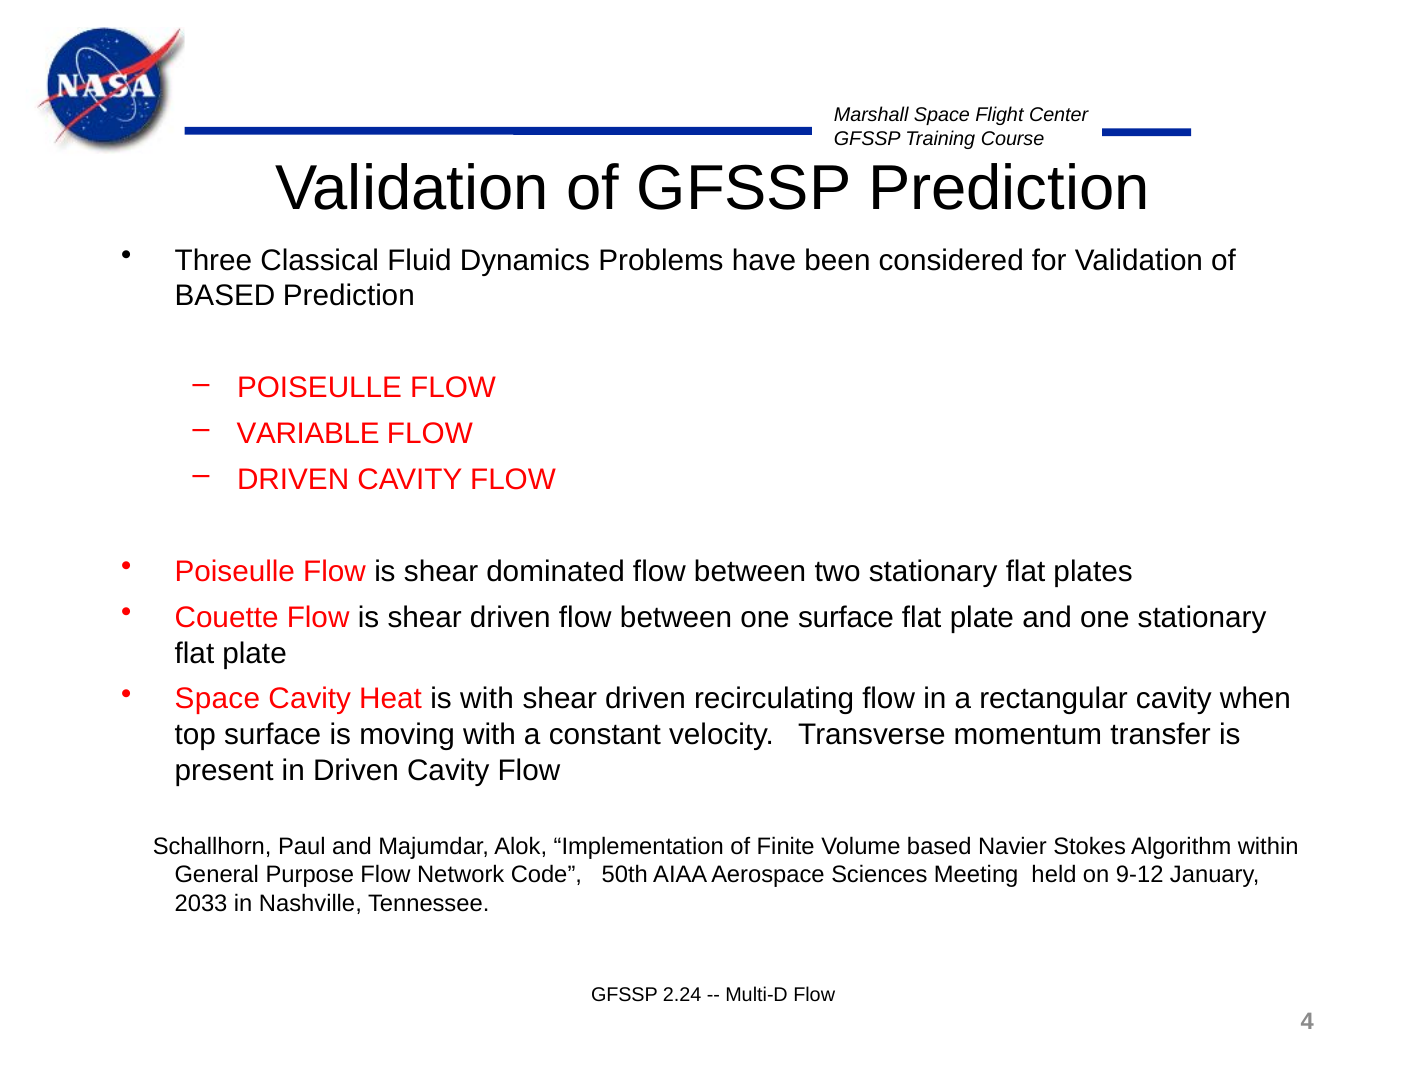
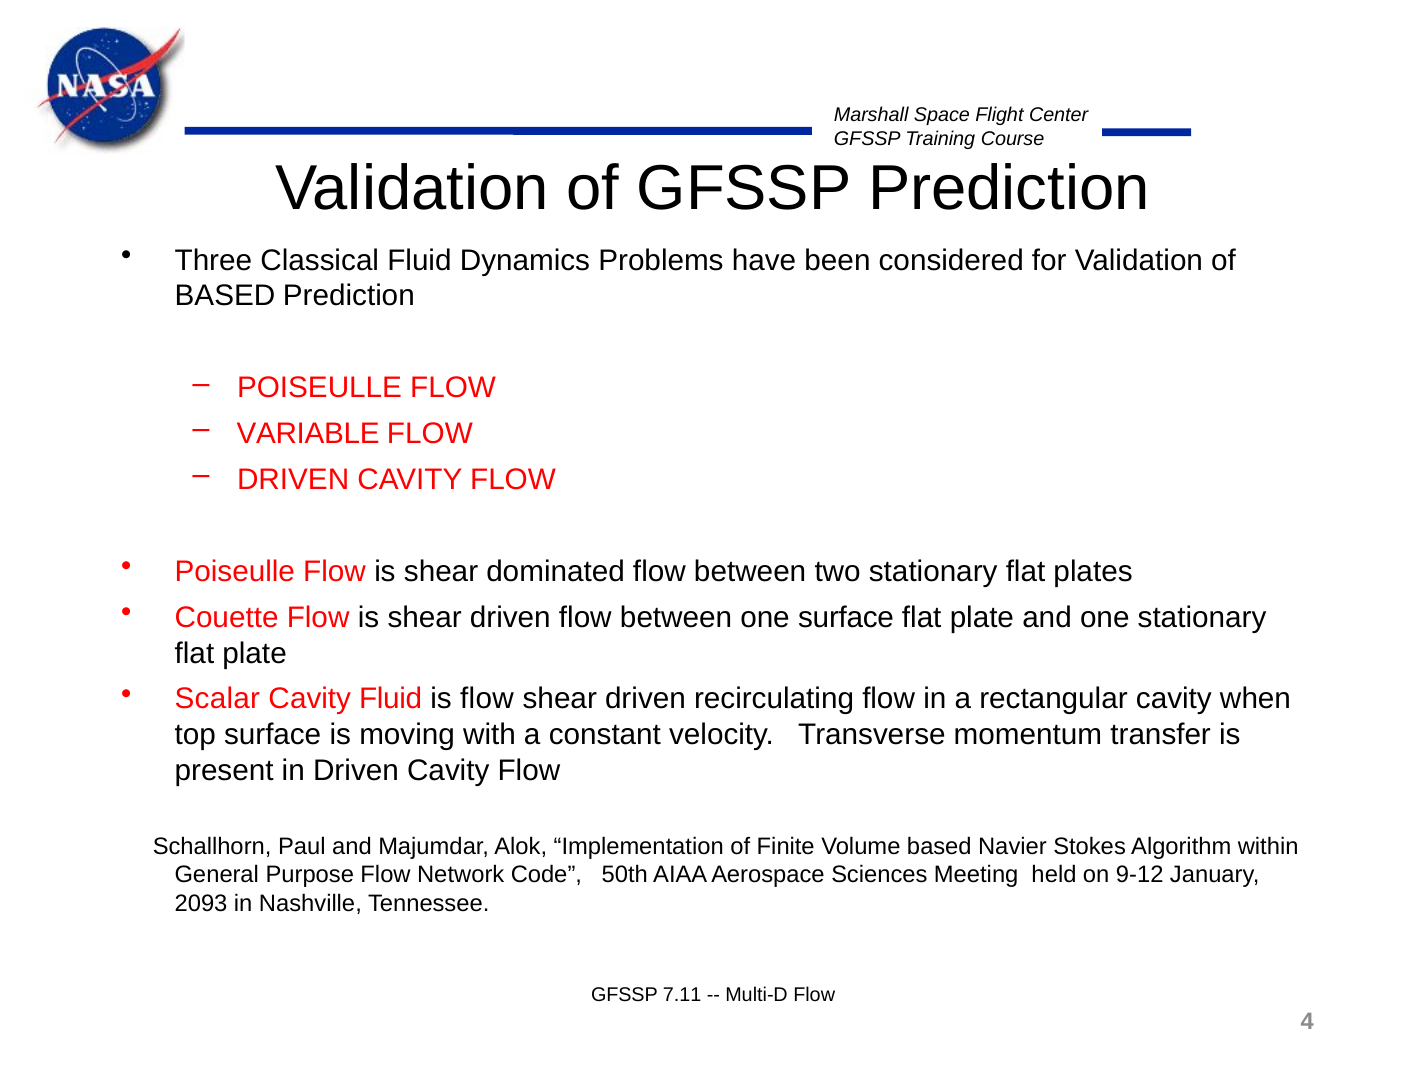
Space: Space -> Scalar (217, 699)
Cavity Heat: Heat -> Fluid (391, 699)
is with: with -> flow (487, 699)
2033: 2033 -> 2093 (201, 903)
2.24: 2.24 -> 7.11 (682, 995)
